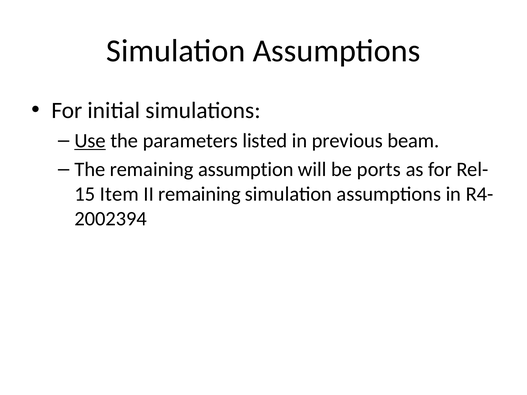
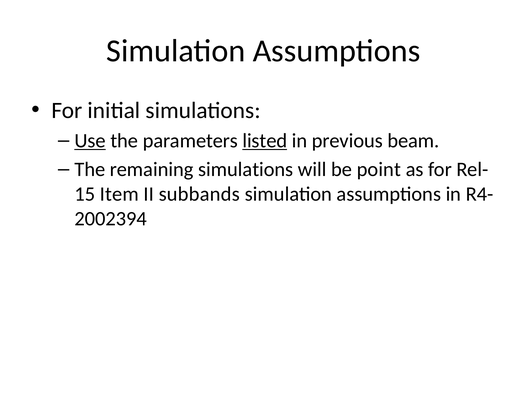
listed underline: none -> present (265, 141)
remaining assumption: assumption -> simulations (246, 170)
ports: ports -> point (379, 170)
II remaining: remaining -> subbands (199, 194)
